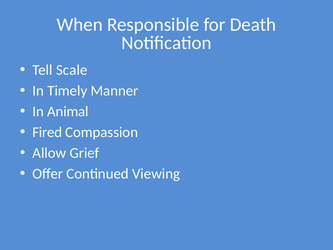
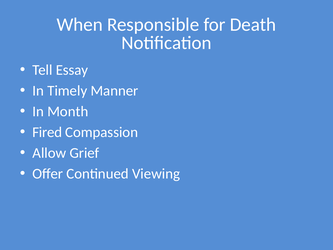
Scale: Scale -> Essay (72, 70)
Animal: Animal -> Month (68, 111)
